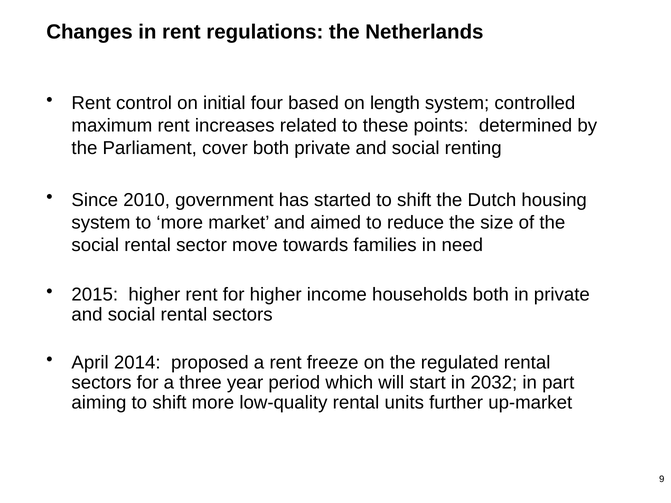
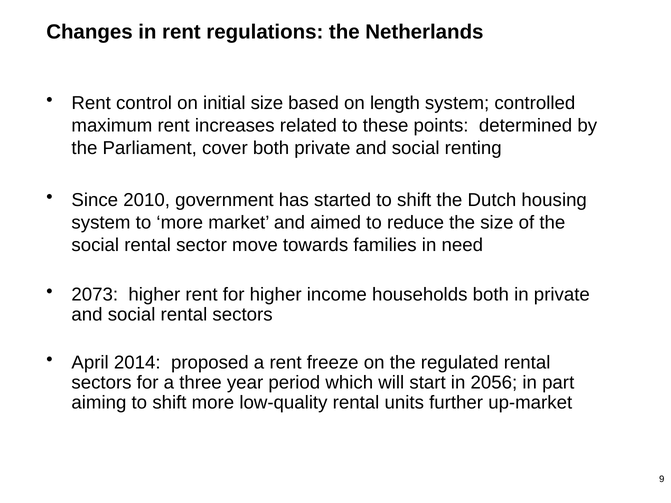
initial four: four -> size (267, 103)
2015: 2015 -> 2073 (95, 295)
2032: 2032 -> 2056 (494, 383)
